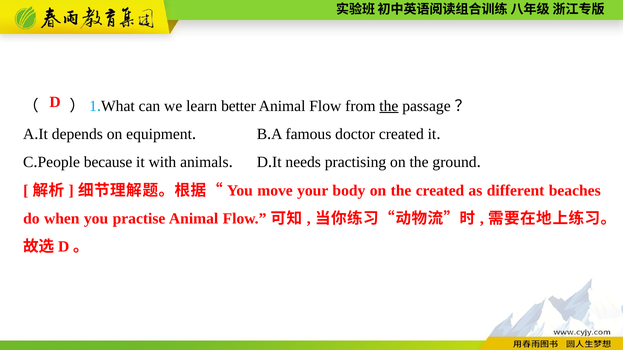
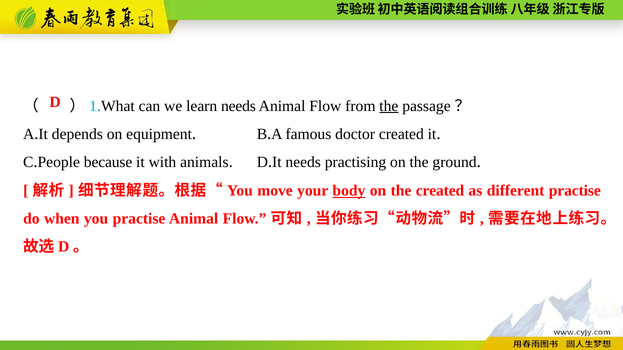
learn better: better -> needs (239, 106)
body underline: none -> present (349, 191)
different beaches: beaches -> practise (575, 191)
